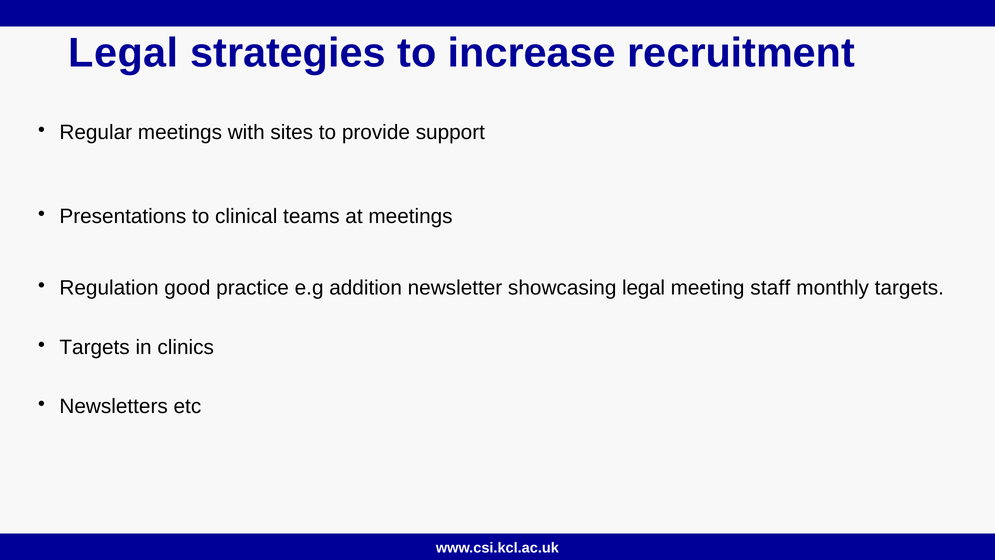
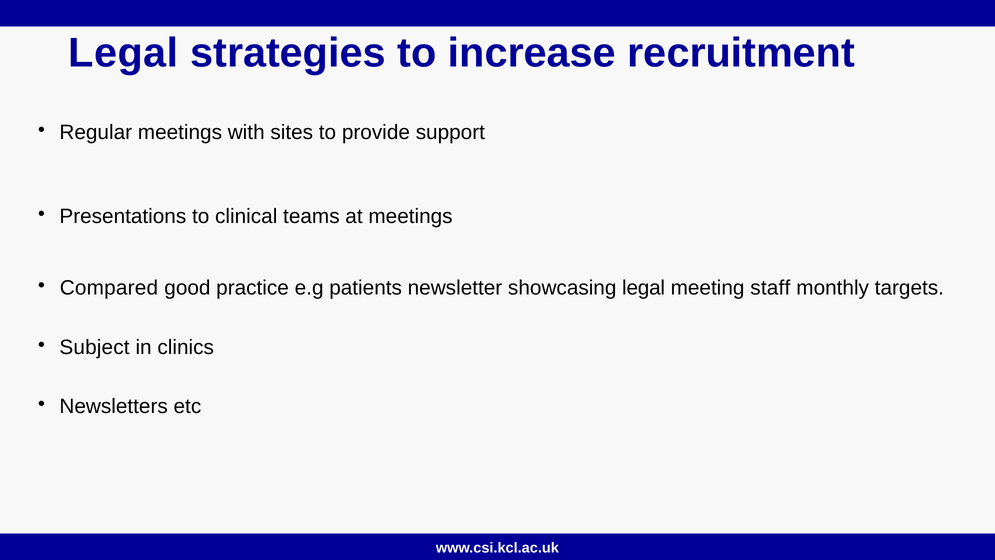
Regulation: Regulation -> Compared (109, 288)
addition: addition -> patients (366, 288)
Targets: Targets -> Subject (95, 347)
